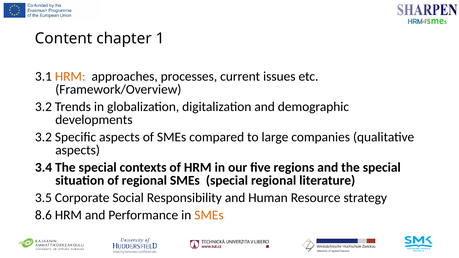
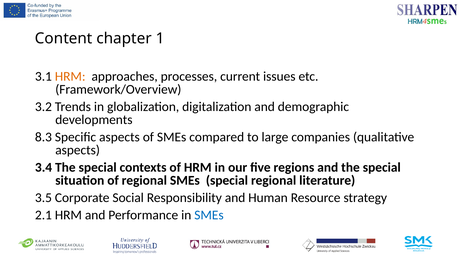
3.2: 3.2 -> 8.3 (43, 137)
8.6: 8.6 -> 2.1 (43, 215)
SMEs colour: orange -> blue (209, 215)
